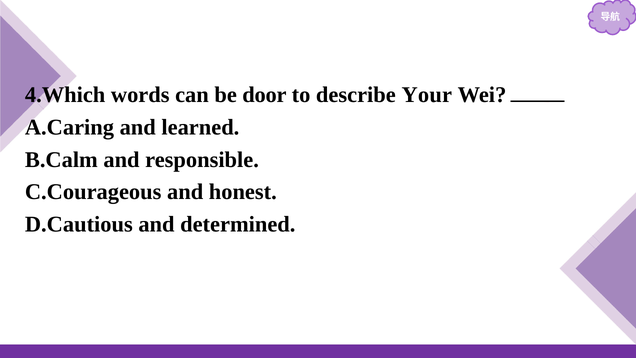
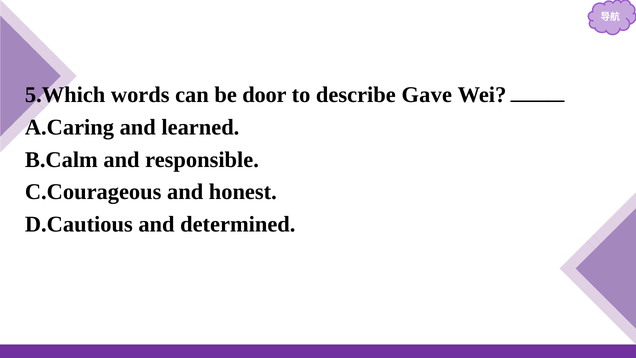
4.Which: 4.Which -> 5.Which (65, 95)
Your: Your -> Gave (427, 95)
